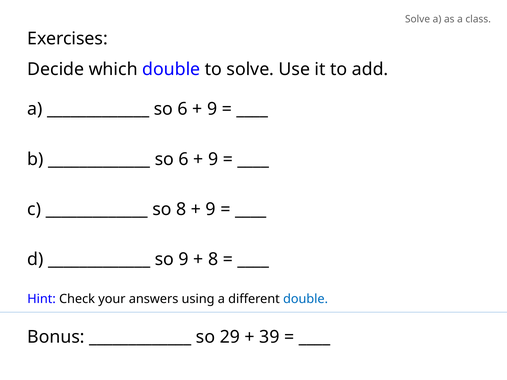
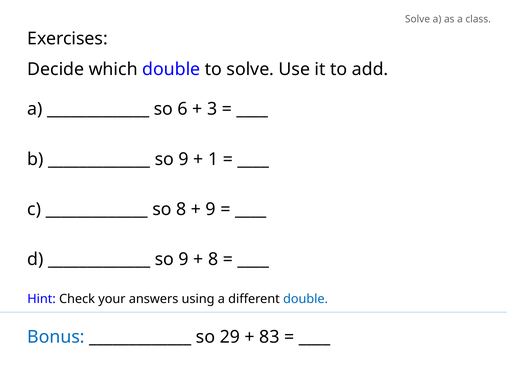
9: 9 -> 3 (212, 109)
6: 6 -> 9 (184, 159)
9: 9 -> 1 (213, 159)
Bonus colour: black -> blue (56, 337)
39: 39 -> 83 (269, 337)
